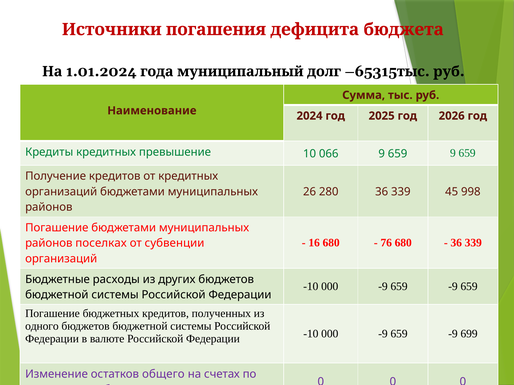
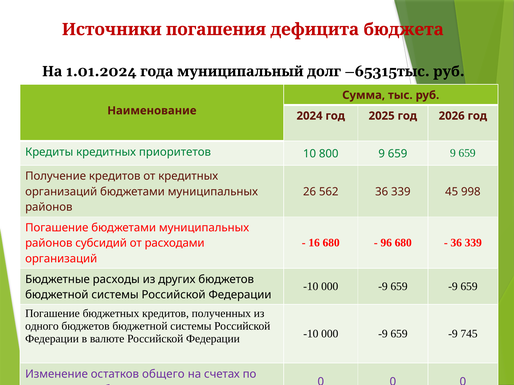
превышение: превышение -> приоритетов (175, 152)
066: 066 -> 800 (329, 154)
280: 280 -> 562 (329, 192)
76: 76 -> 96 (386, 243)
поселках: поселках -> субсидий (101, 244)
субвенции: субвенции -> расходами (175, 244)
699: 699 -> 745 (469, 334)
